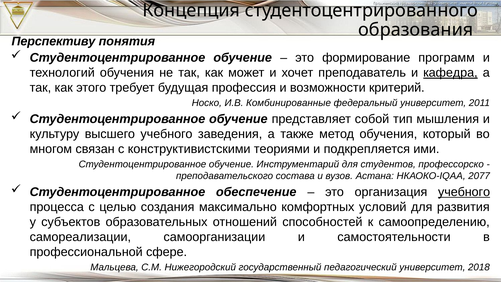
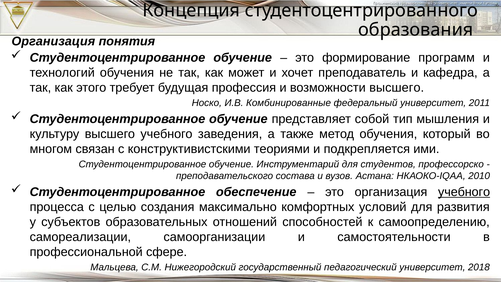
Перспективу: Перспективу -> Организация (53, 41)
кафедра underline: present -> none (450, 73)
возможности критерий: критерий -> высшего (397, 88)
2077: 2077 -> 2010 (479, 176)
